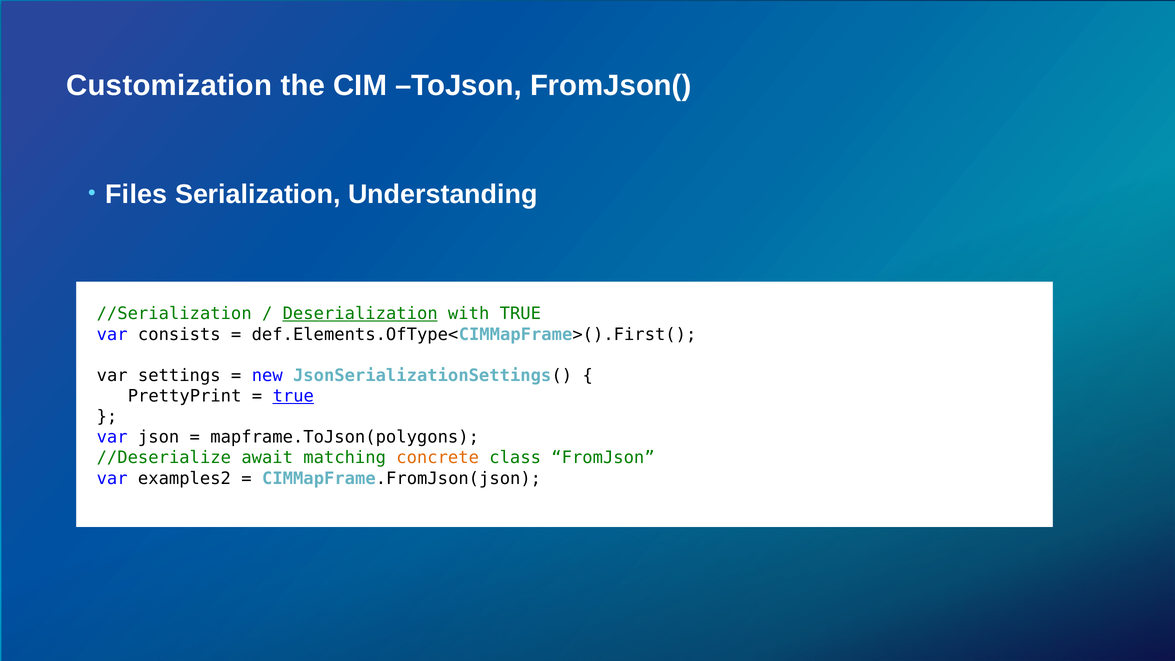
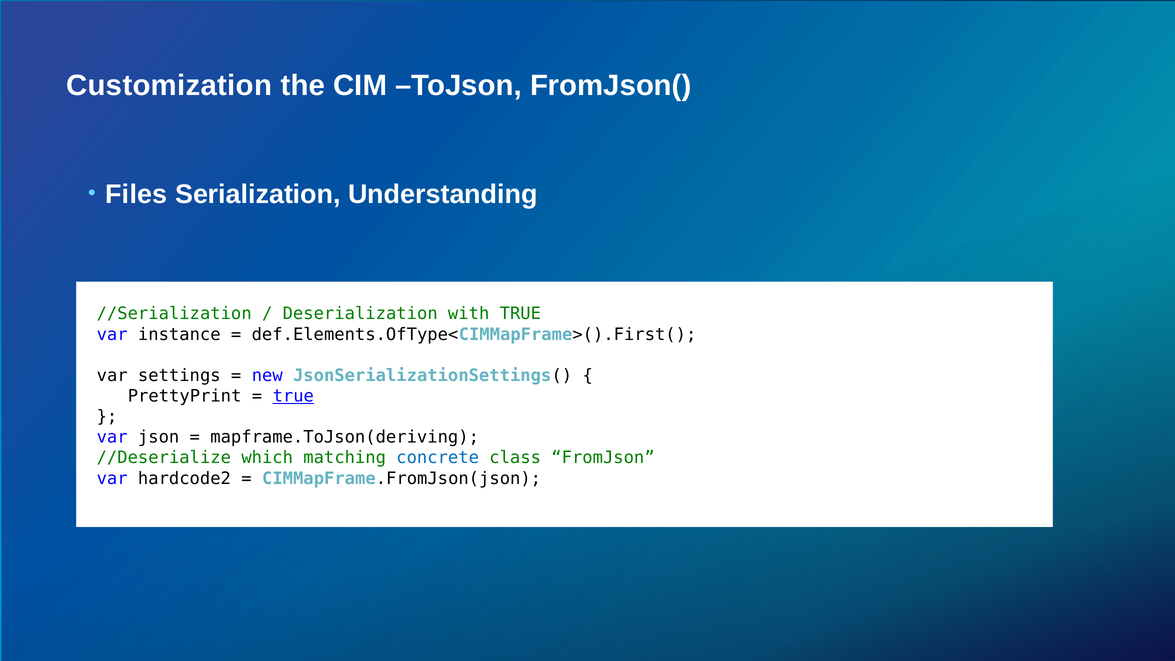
Deserialization underline: present -> none (360, 314)
consists: consists -> instance (179, 334)
mapframe.ToJson(polygons: mapframe.ToJson(polygons -> mapframe.ToJson(deriving (345, 437)
await: await -> which (267, 458)
concrete colour: orange -> blue (438, 458)
examples2: examples2 -> hardcode2 (184, 478)
